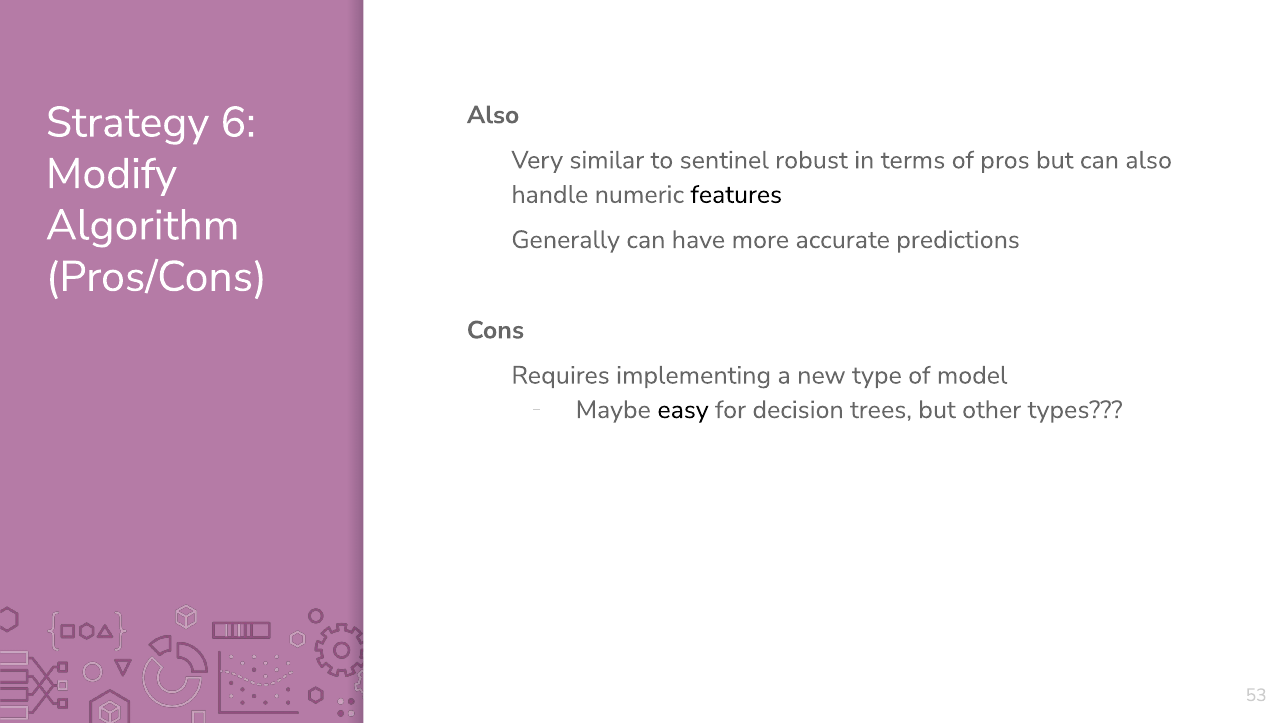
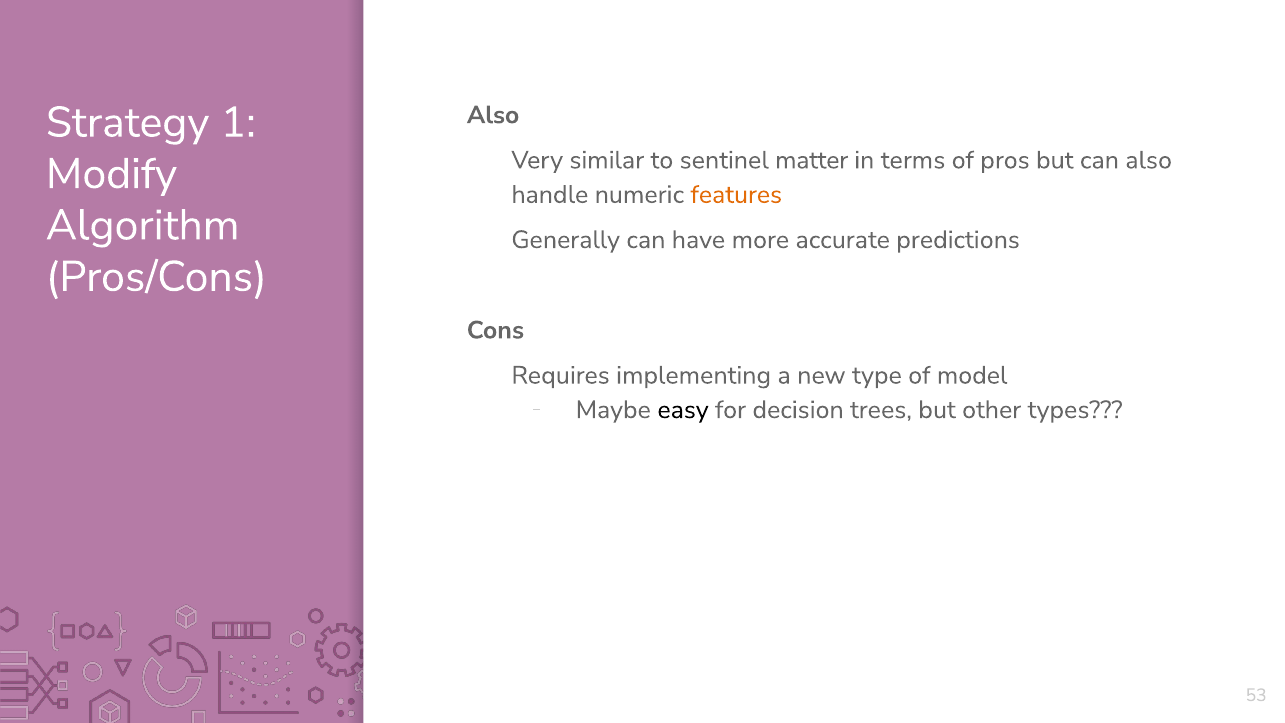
6: 6 -> 1 (238, 122)
robust: robust -> matter (812, 160)
features colour: black -> orange (736, 195)
